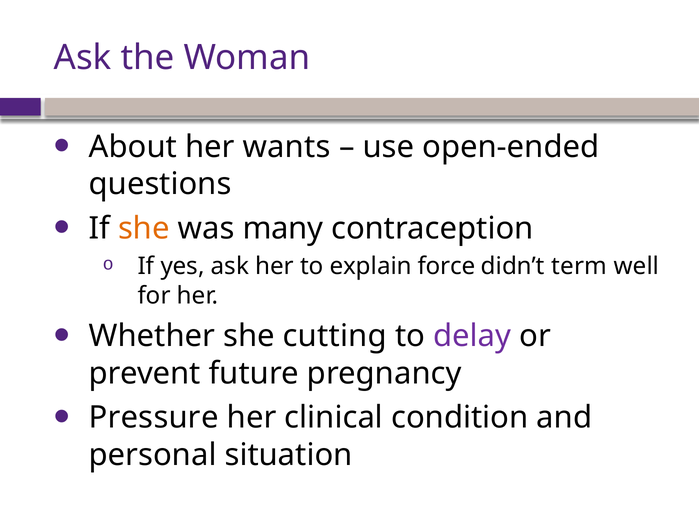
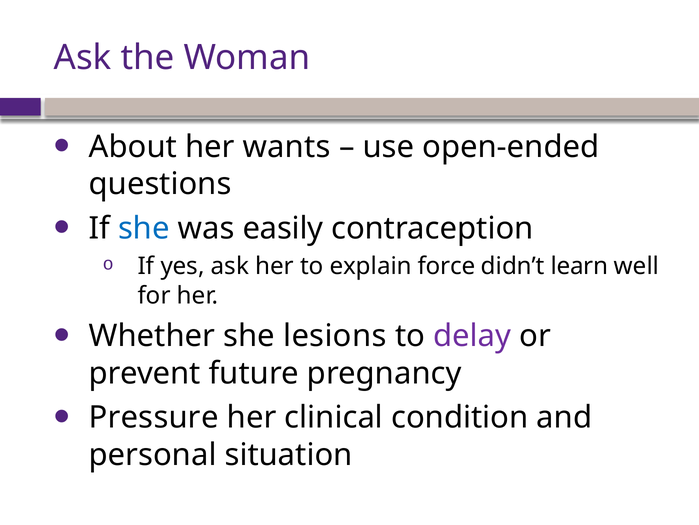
she colour: orange -> blue (144, 228)
many: many -> easily (283, 228)
term: term -> learn (579, 266)
cutting: cutting -> lesions (335, 336)
